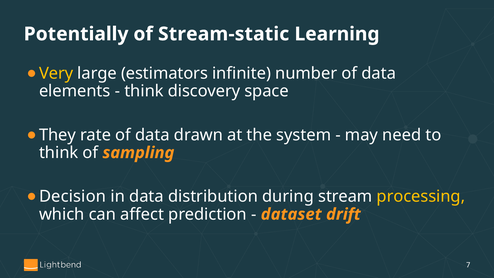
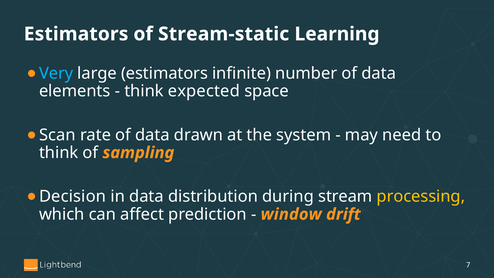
Potentially: Potentially -> Estimators (76, 34)
Very colour: yellow -> light blue (56, 73)
discovery: discovery -> expected (204, 91)
They: They -> Scan (57, 135)
dataset: dataset -> window (291, 214)
